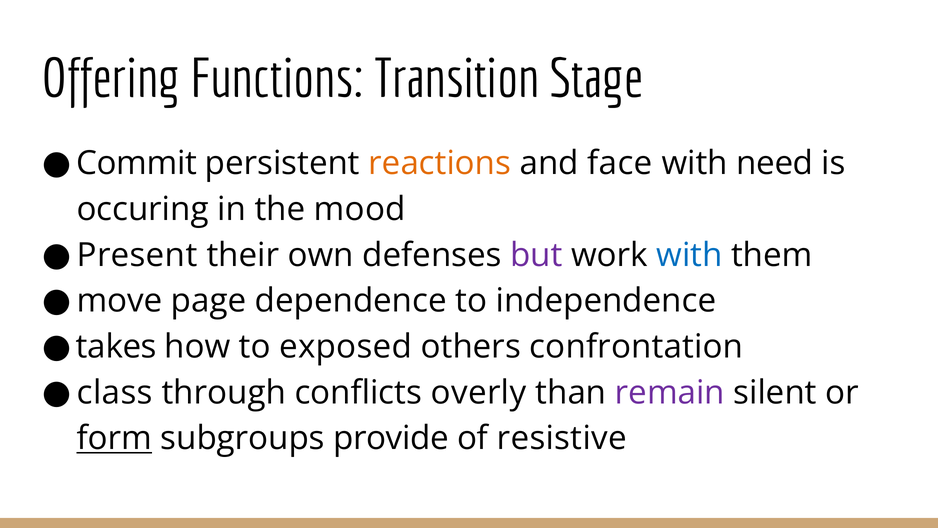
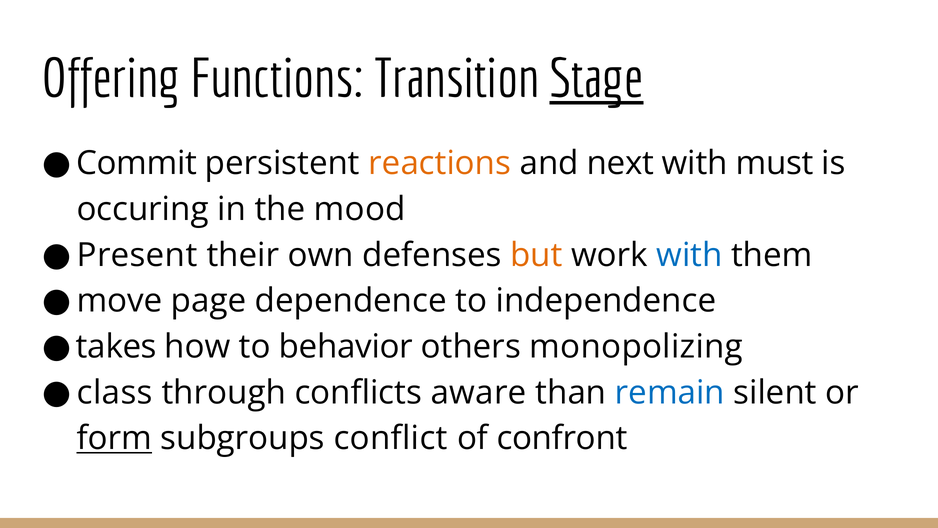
Stage underline: none -> present (597, 79)
face: face -> next (620, 163)
need: need -> must (775, 163)
but colour: purple -> orange (536, 255)
exposed: exposed -> behavior (346, 347)
confrontation: confrontation -> monopolizing (636, 347)
overly: overly -> aware (479, 392)
remain colour: purple -> blue (670, 392)
provide: provide -> conflict (391, 438)
resistive: resistive -> confront (562, 438)
